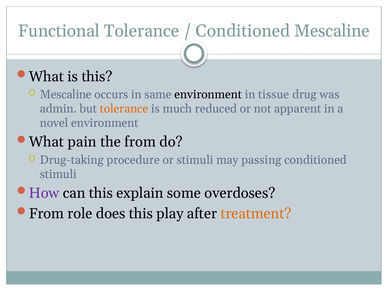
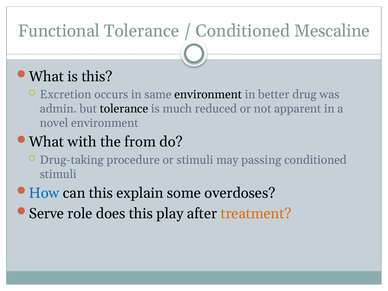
Mescaline: Mescaline -> Excretion (66, 94)
tissue: tissue -> better (274, 94)
tolerance colour: orange -> black (124, 109)
pain: pain -> with (82, 142)
How colour: purple -> blue (44, 193)
From: From -> Serve (46, 213)
